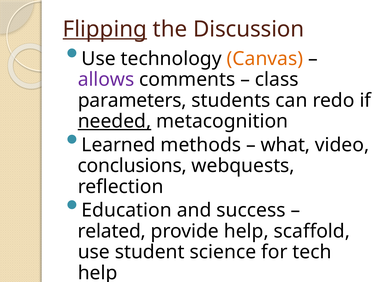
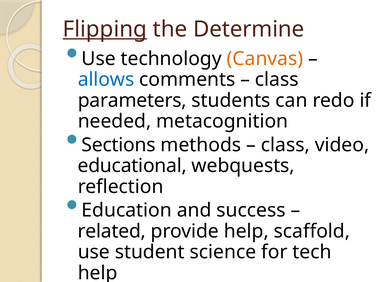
Discussion: Discussion -> Determine (249, 29)
allows colour: purple -> blue (106, 80)
needed underline: present -> none (114, 121)
Learned: Learned -> Sections (119, 145)
what: what -> class (285, 145)
conclusions: conclusions -> educational (132, 166)
